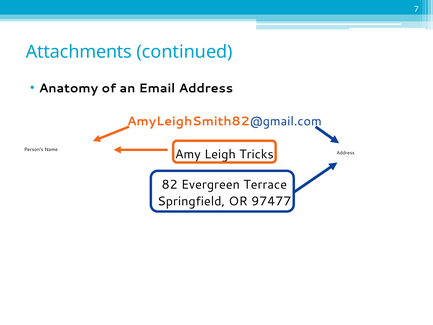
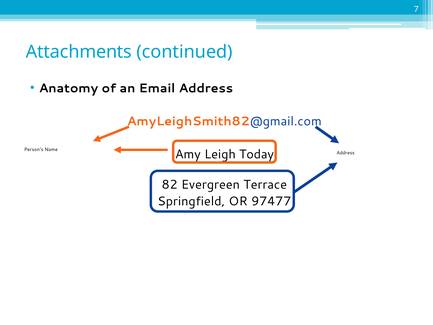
Tricks: Tricks -> Today (256, 154)
